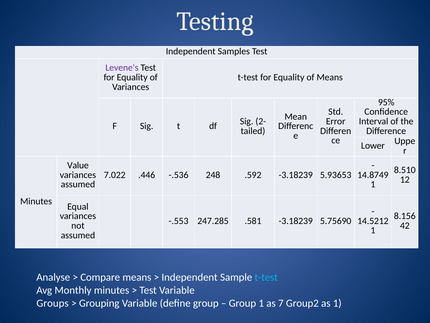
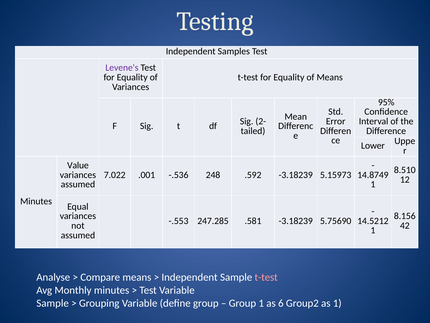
.446: .446 -> .001 (147, 175)
5.93653: 5.93653 -> 5.15973 (336, 175)
t-test colour: light blue -> pink (266, 277)
Groups: Groups -> Sample (53, 303)
7: 7 -> 6 (281, 303)
